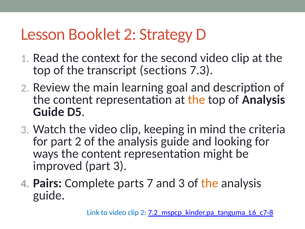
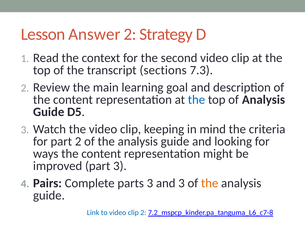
Booklet: Booklet -> Answer (94, 34)
the colour: orange -> blue (196, 100)
parts 7: 7 -> 3 (150, 183)
